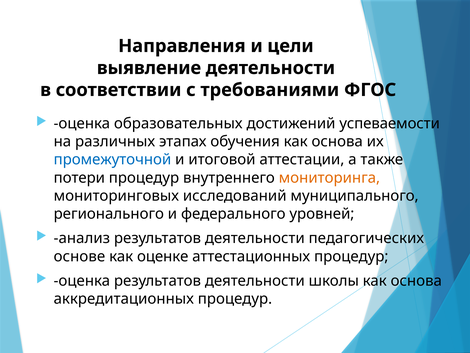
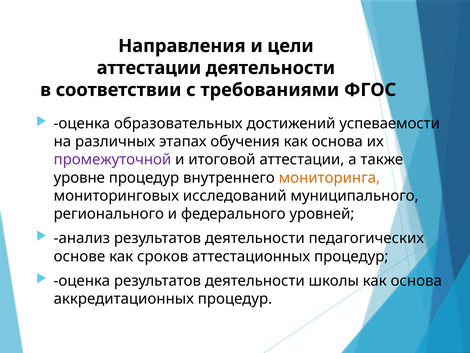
выявление: выявление -> аттестации (149, 68)
промежуточной colour: blue -> purple (112, 159)
потери: потери -> уровне (79, 177)
оценке: оценке -> сроков (163, 256)
